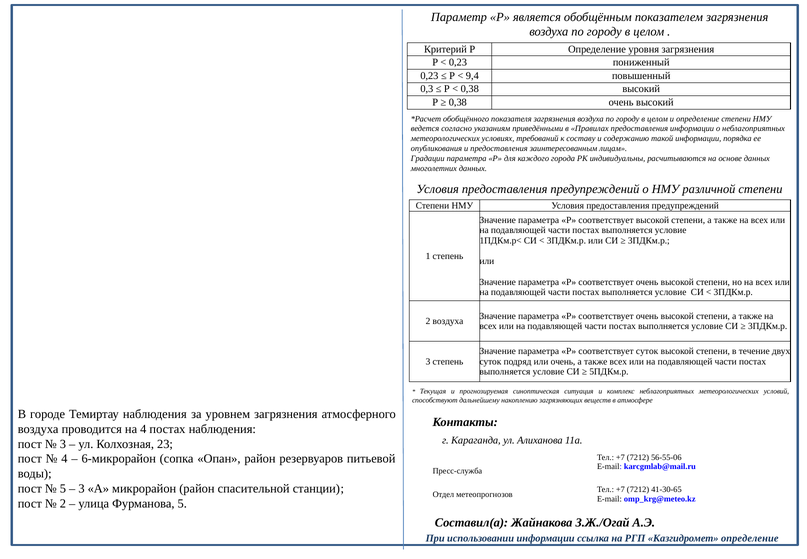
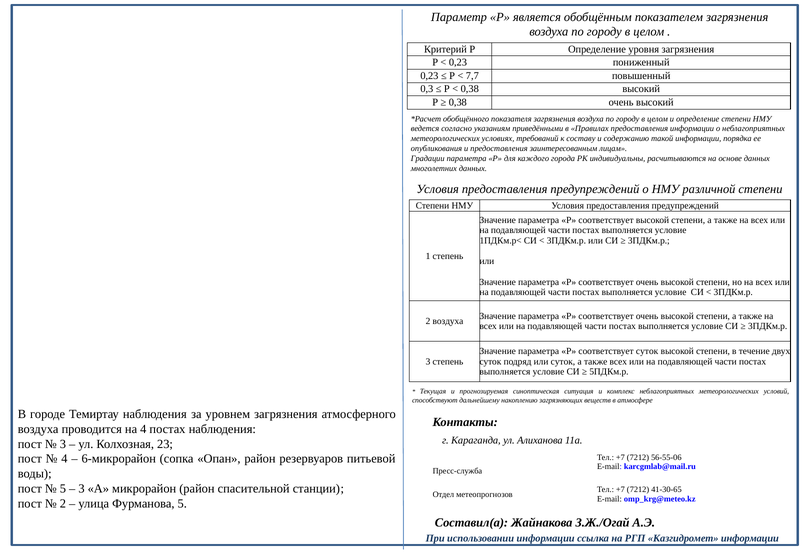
9,4: 9,4 -> 7,7 (472, 76)
или очень: очень -> суток (563, 361)
Казгидромет определение: определение -> информации (750, 538)
